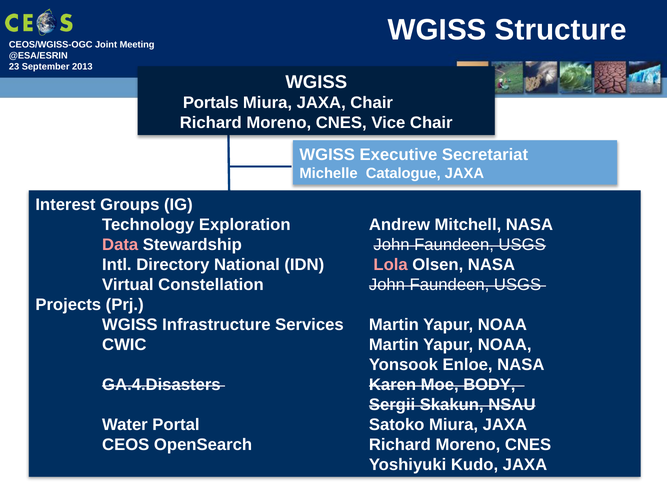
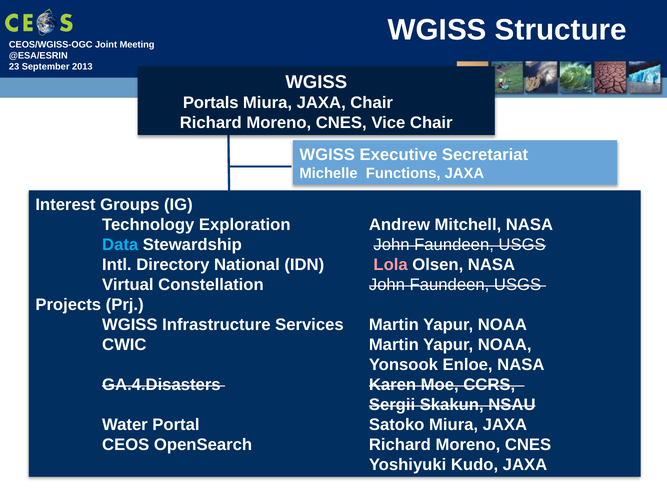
Catalogue: Catalogue -> Functions (403, 173)
Data colour: pink -> light blue (120, 245)
BODY: BODY -> CCRS (489, 385)
